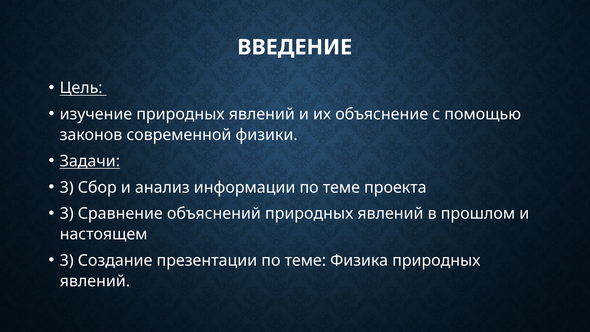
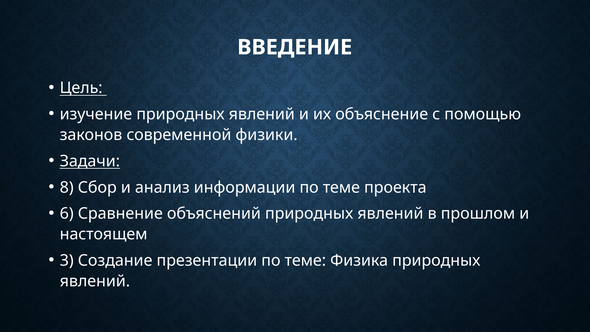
3: 3 -> 8 (67, 187)
3: 3 -> 6 (67, 214)
